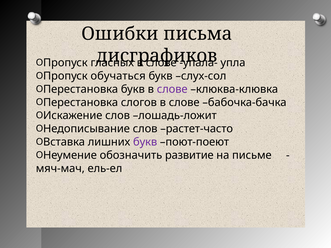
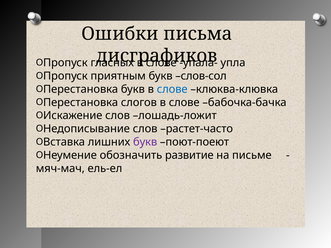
обучаться: обучаться -> приятным (118, 76)
слух-сол: слух-сол -> слов-сол (201, 76)
слове colour: purple -> blue (172, 89)
